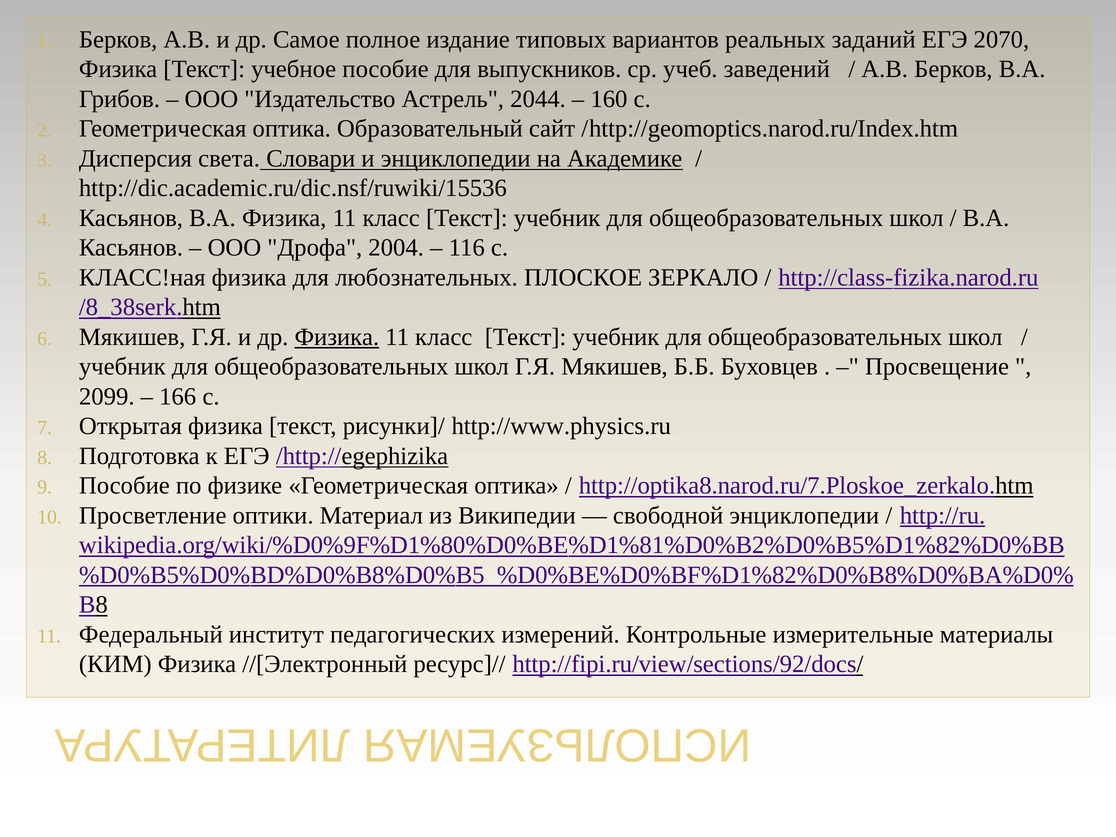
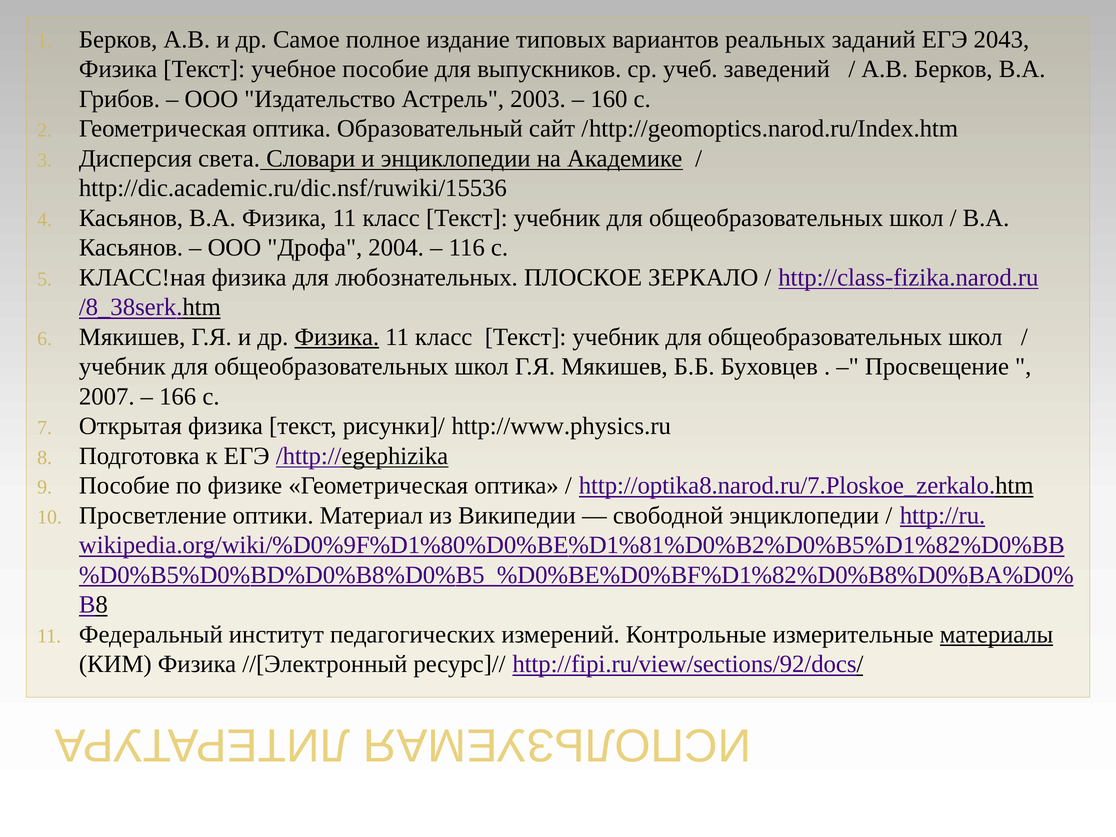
2070: 2070 -> 2043 (1001, 40)
2044: 2044 -> 2003 (538, 99)
2099: 2099 -> 2007 (107, 396)
материалы underline: none -> present (996, 634)
